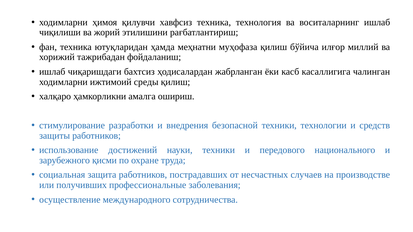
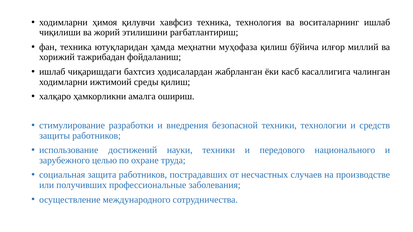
қисми: қисми -> целью (105, 161)
